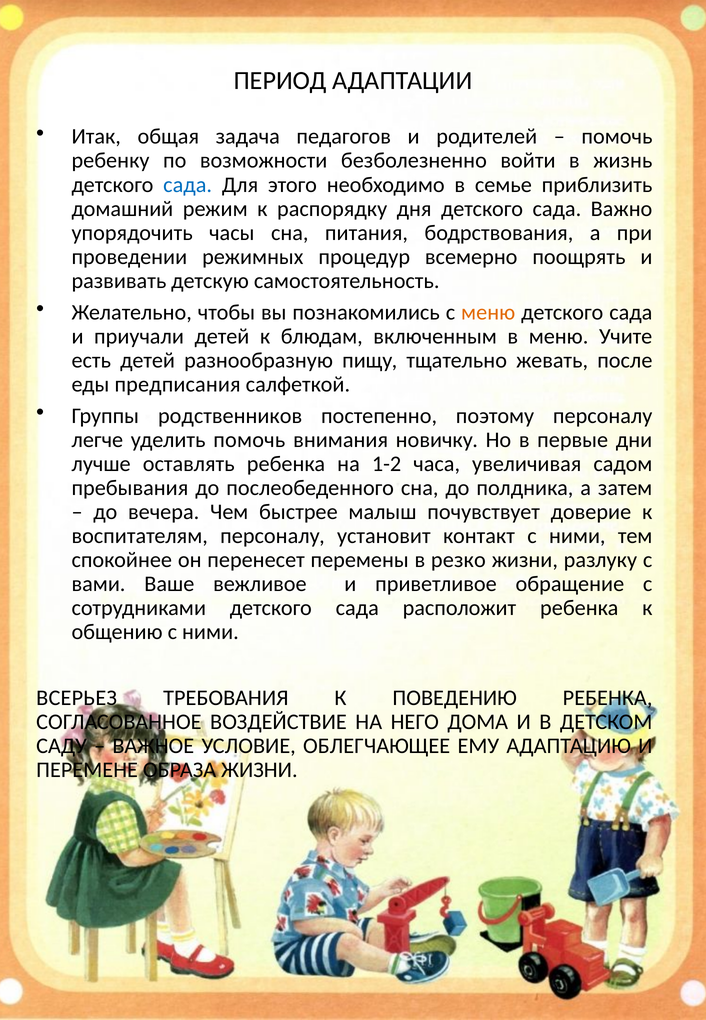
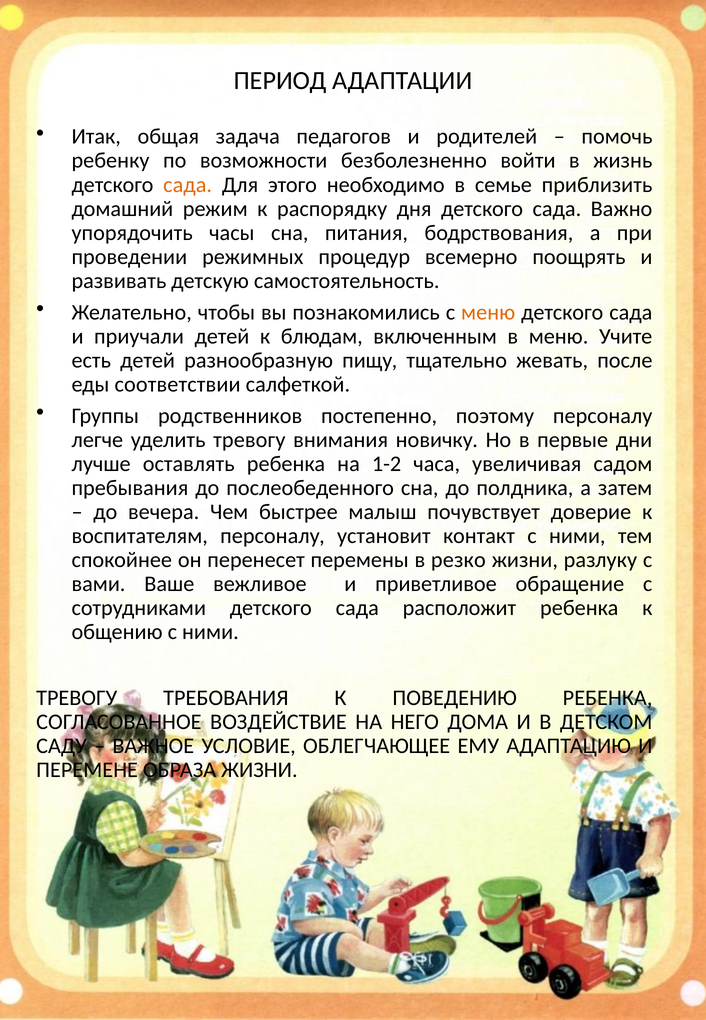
сада colour: blue -> orange (188, 185)
предписания: предписания -> соответствии (178, 384)
уделить помочь: помочь -> тревогу (249, 440)
ВСЕРЬЕЗ: ВСЕРЬЕЗ -> ТРЕВОГУ (77, 698)
